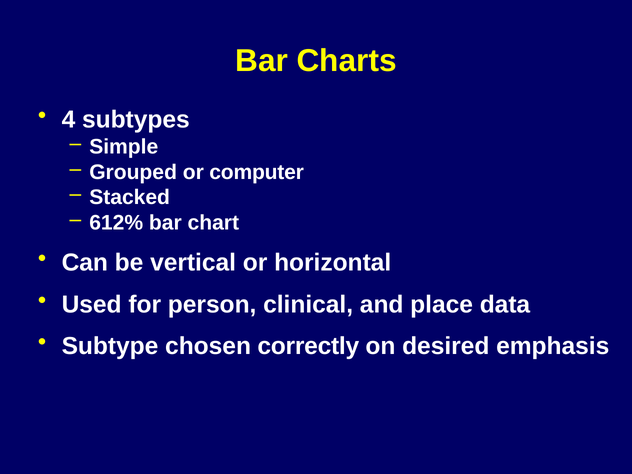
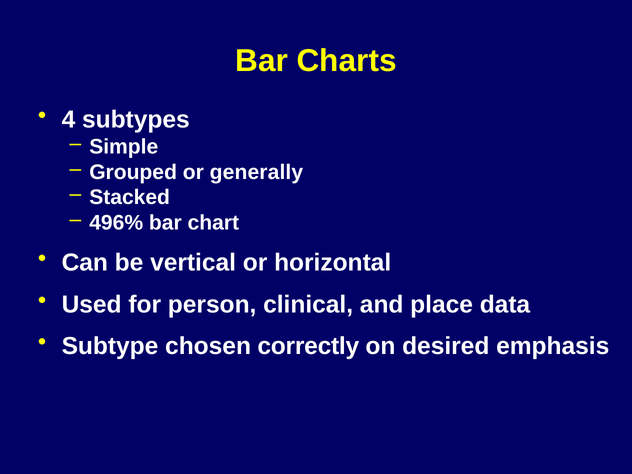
computer: computer -> generally (256, 172)
612%: 612% -> 496% (116, 223)
